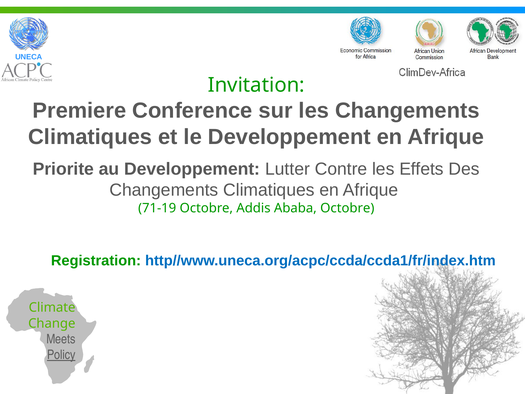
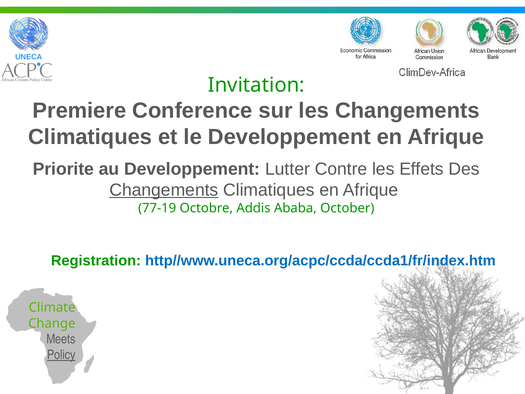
Changements underline: none -> present (164, 190)
71-19: 71-19 -> 77-19 (157, 208)
Ababa Octobre: Octobre -> October (347, 208)
